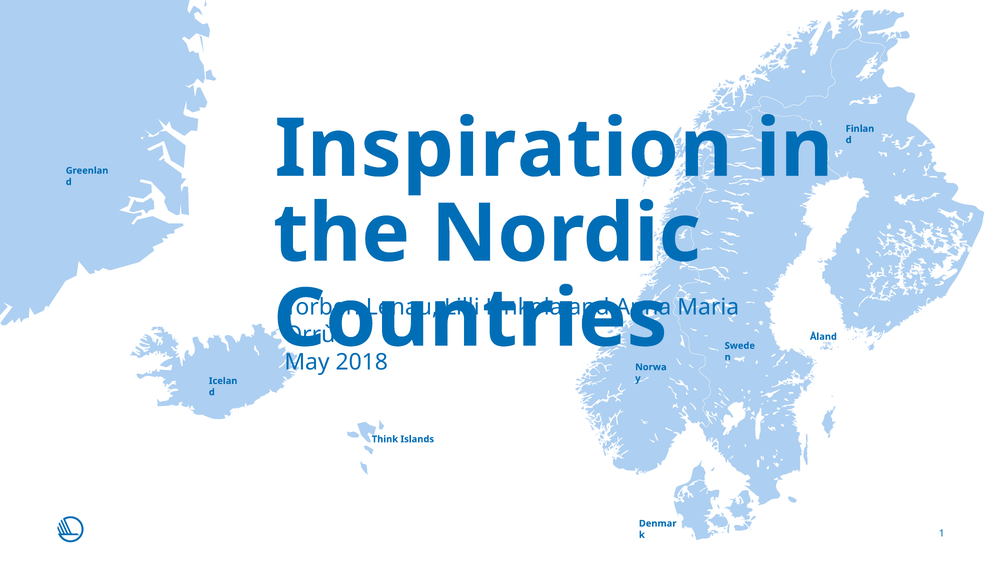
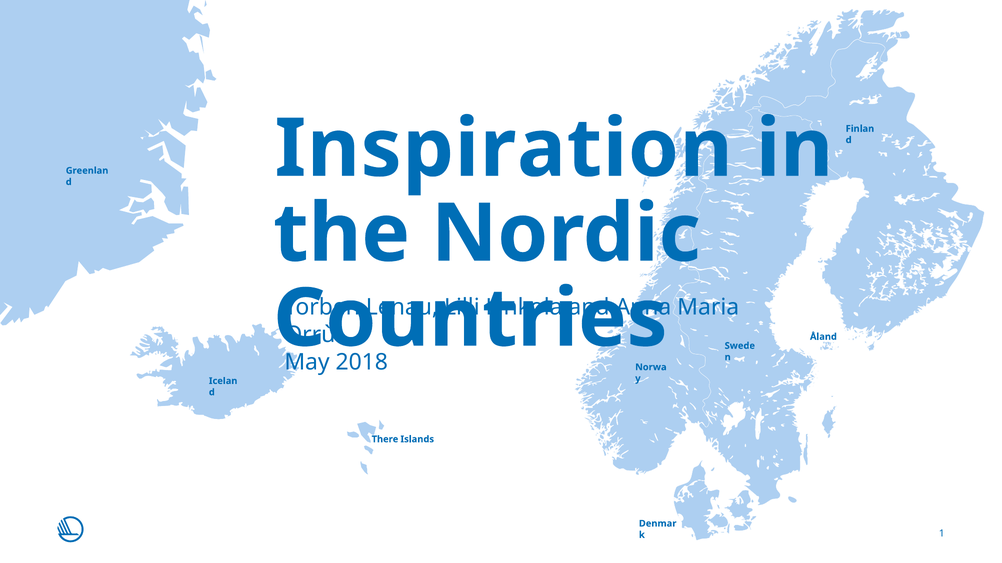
Think: Think -> There (385, 440)
